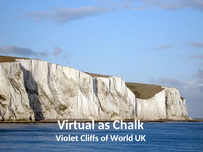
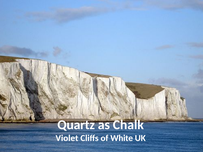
Virtual: Virtual -> Quartz (76, 125)
World: World -> White (122, 138)
